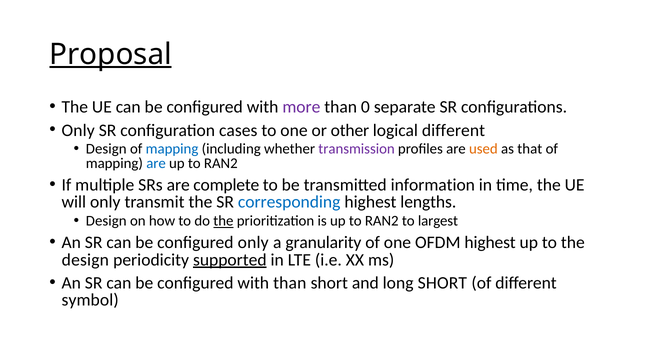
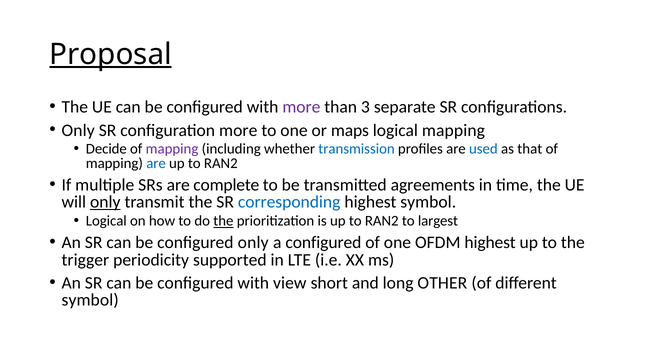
0: 0 -> 3 (365, 107)
configuration cases: cases -> more (238, 130)
other: other -> maps (350, 130)
logical different: different -> mapping (453, 130)
Design: Design -> Decide (106, 149)
mapping colour: blue -> purple (172, 149)
transmission colour: purple -> blue (357, 149)
used colour: orange -> blue (483, 149)
information: information -> agreements (433, 185)
only underline: none -> present (105, 202)
highest lengths: lengths -> symbol (428, 202)
Design: Design -> Logical (106, 221)
a granularity: granularity -> configured (323, 243)
design: design -> trigger (85, 260)
supported underline: present -> none (230, 260)
with than: than -> view (290, 283)
long SHORT: SHORT -> OTHER (442, 283)
